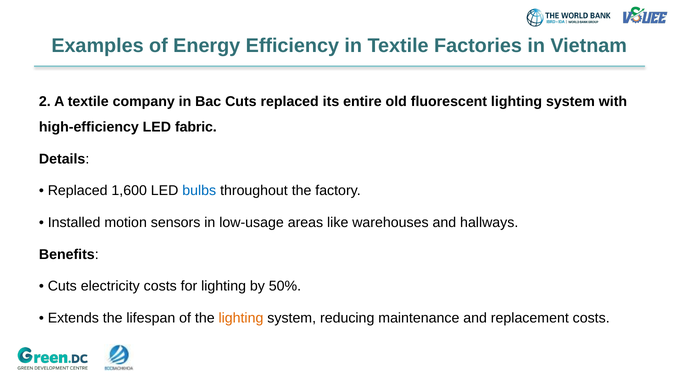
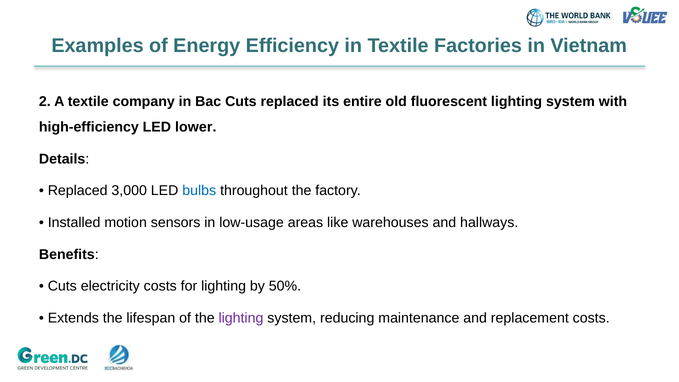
fabric: fabric -> lower (196, 127)
1,600: 1,600 -> 3,000 (129, 191)
lighting colour: orange -> purple (241, 318)
